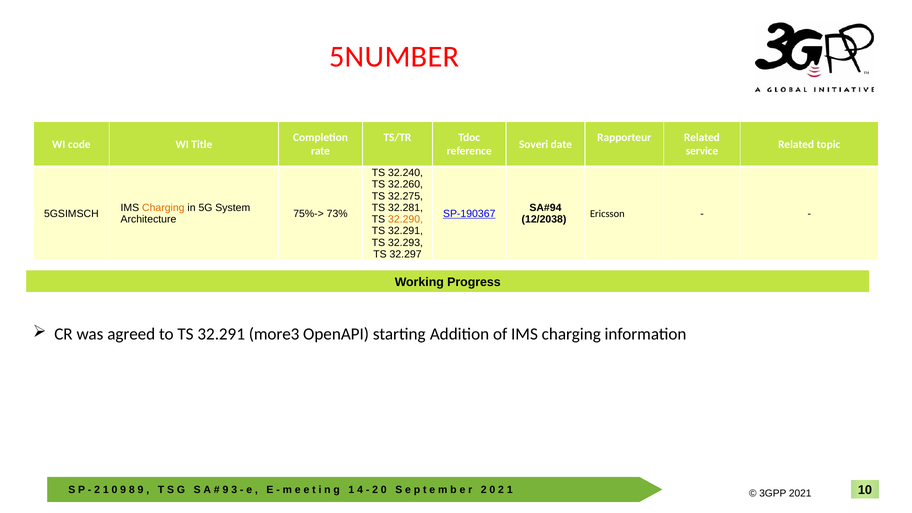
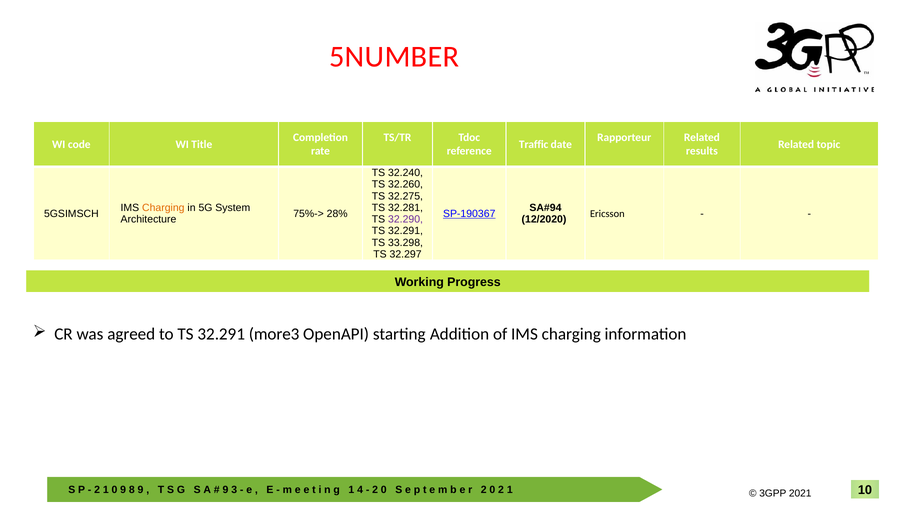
Soveri: Soveri -> Traffic (534, 144)
service: service -> results (702, 151)
73%: 73% -> 28% (337, 214)
32.290 colour: orange -> purple (406, 219)
12/2038: 12/2038 -> 12/2020 (544, 219)
32.293: 32.293 -> 33.298 (406, 243)
